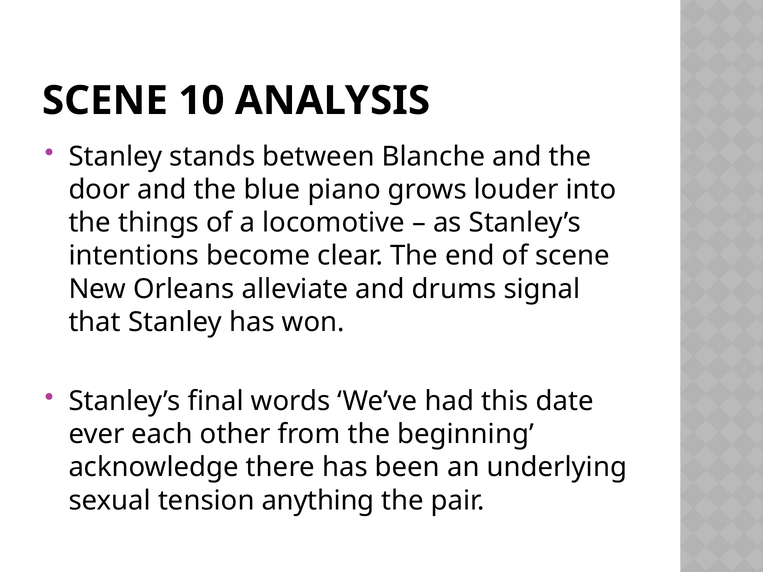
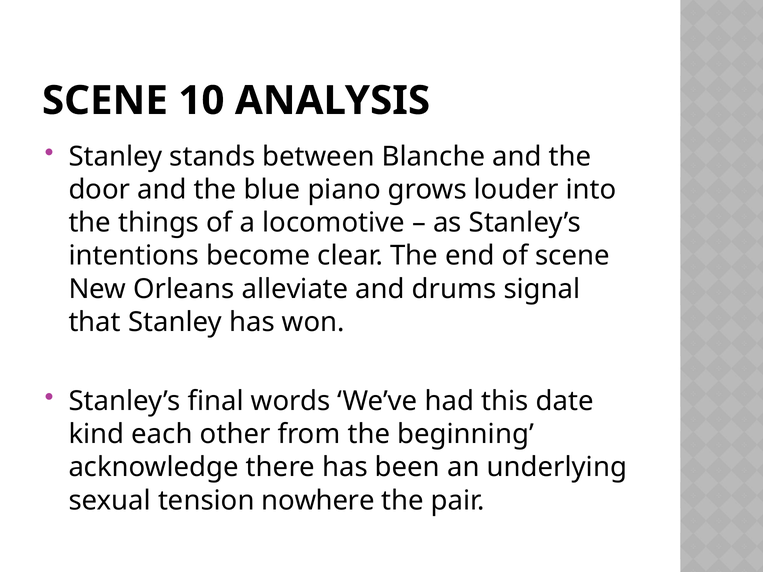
ever: ever -> kind (96, 434)
anything: anything -> nowhere (318, 501)
